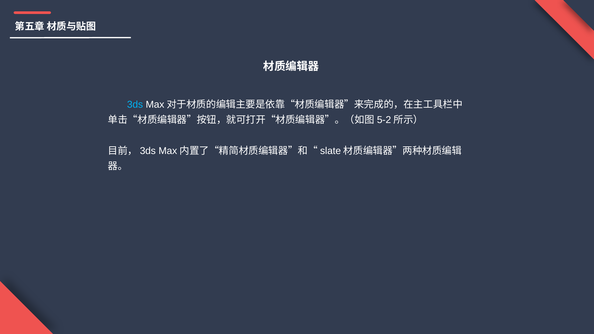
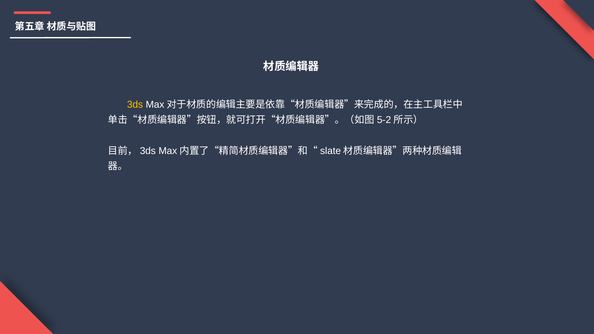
3ds colour: light blue -> yellow (135, 105)
